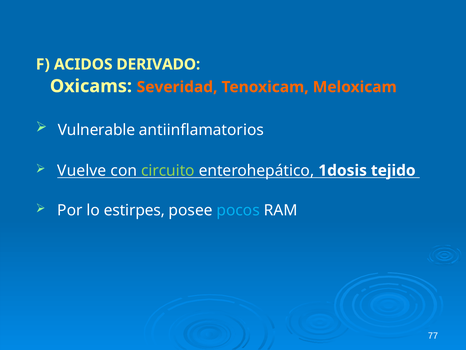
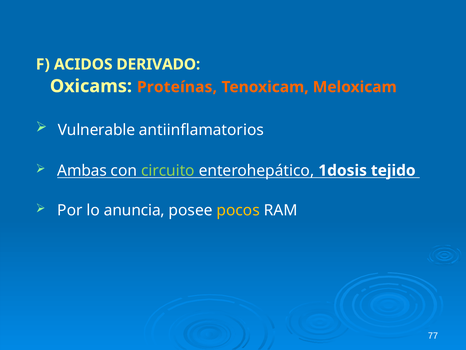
Severidad: Severidad -> Proteínas (177, 87)
Vuelve: Vuelve -> Ambas (82, 170)
estirpes: estirpes -> anuncia (134, 210)
pocos colour: light blue -> yellow (238, 210)
